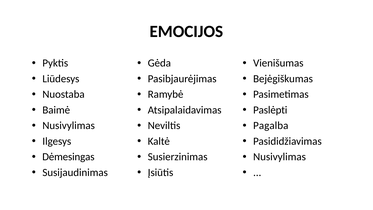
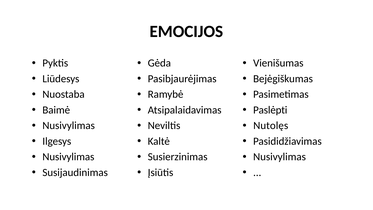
Pagalba: Pagalba -> Nutolęs (271, 126)
Dėmesingas: Dėmesingas -> Nusivylimas (68, 157)
